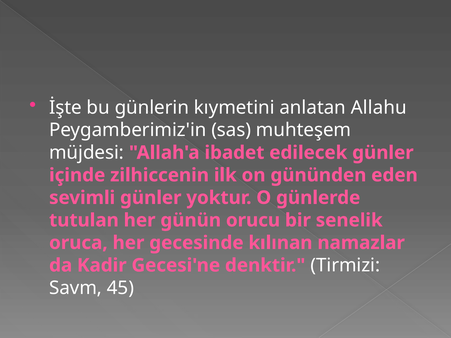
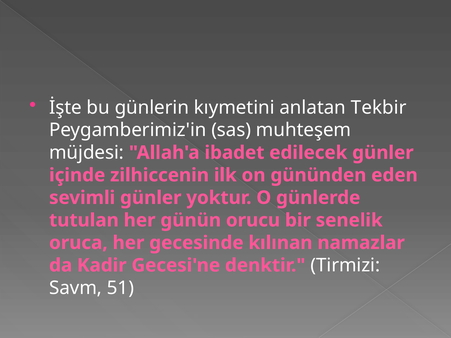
Allahu: Allahu -> Tekbir (379, 108)
45: 45 -> 51 (120, 288)
